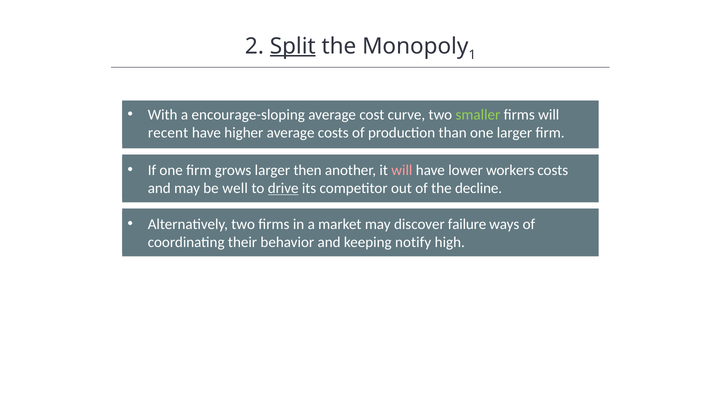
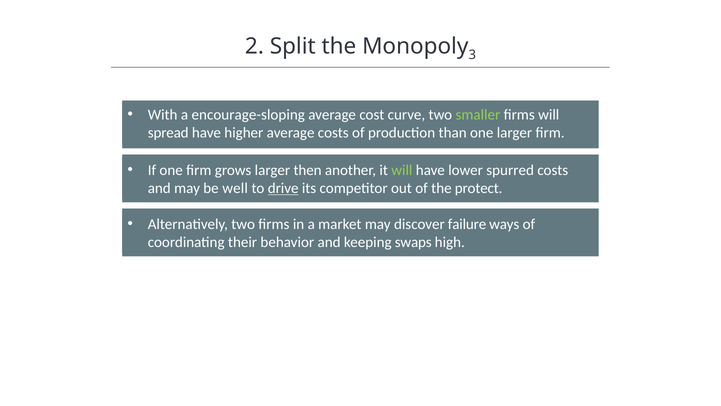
Split underline: present -> none (293, 46)
1: 1 -> 3 (472, 55)
recent: recent -> spread (168, 133)
will colour: pink -> light green (402, 170)
workers: workers -> spurred (510, 170)
decline: decline -> protect (479, 188)
notify: notify -> swaps (413, 242)
